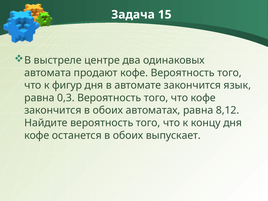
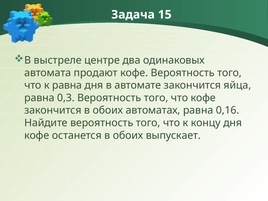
к фигур: фигур -> равна (67, 85)
язык: язык -> яйца (237, 85)
8,12: 8,12 -> 0,16 (228, 110)
